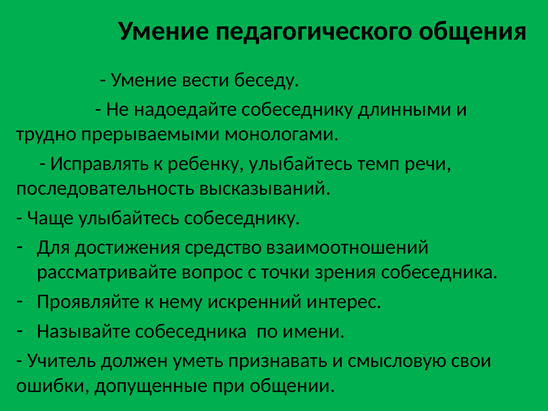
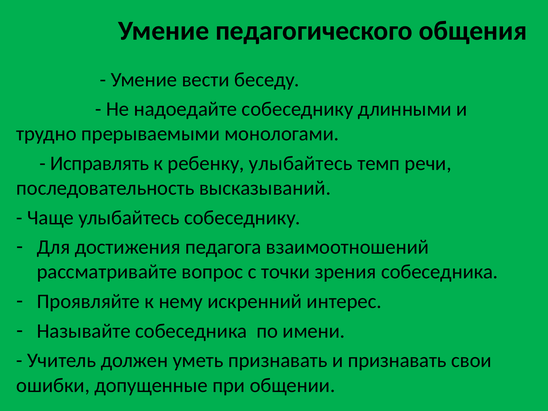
средство: средство -> педагога (223, 247)
и смысловую: смысловую -> признавать (397, 361)
